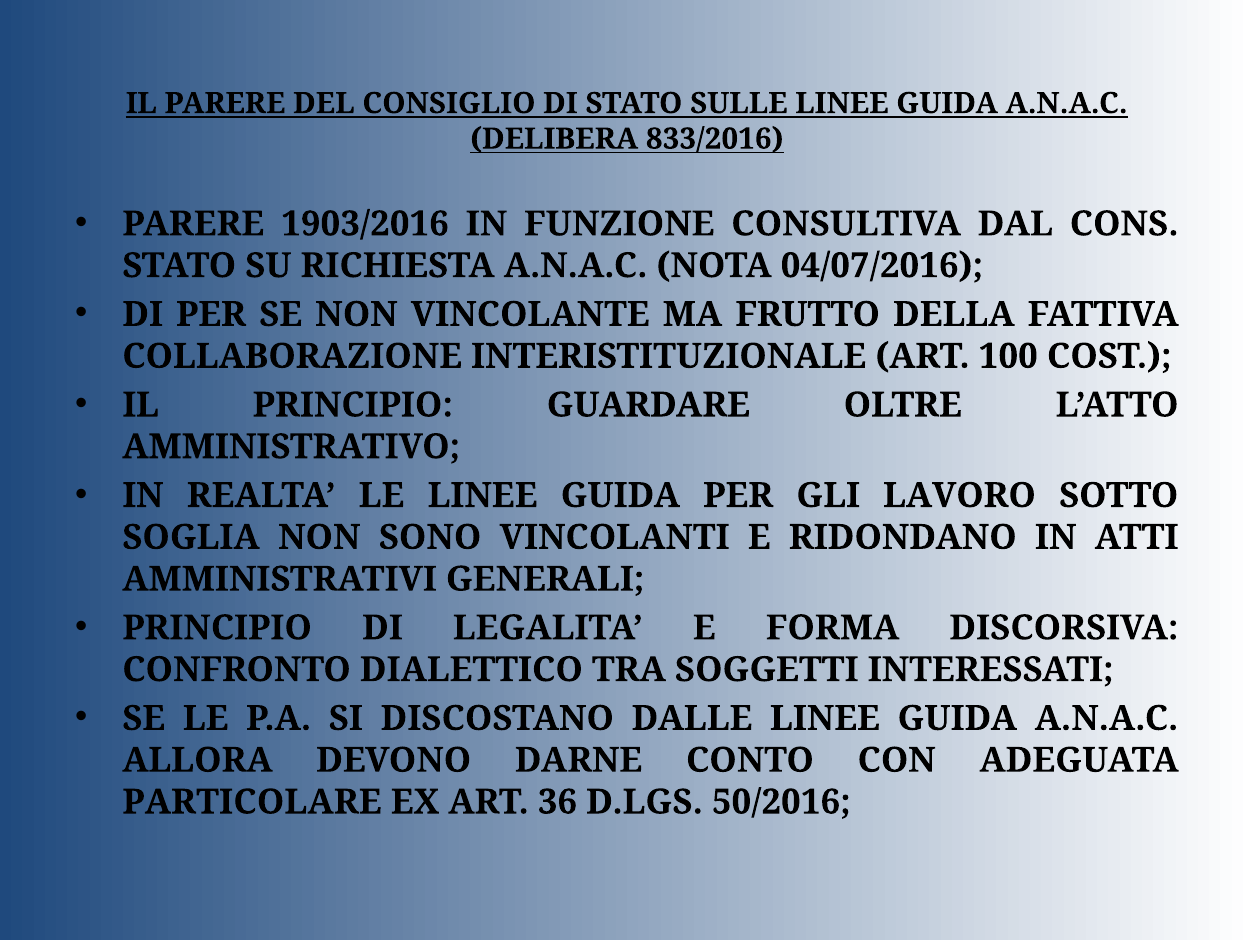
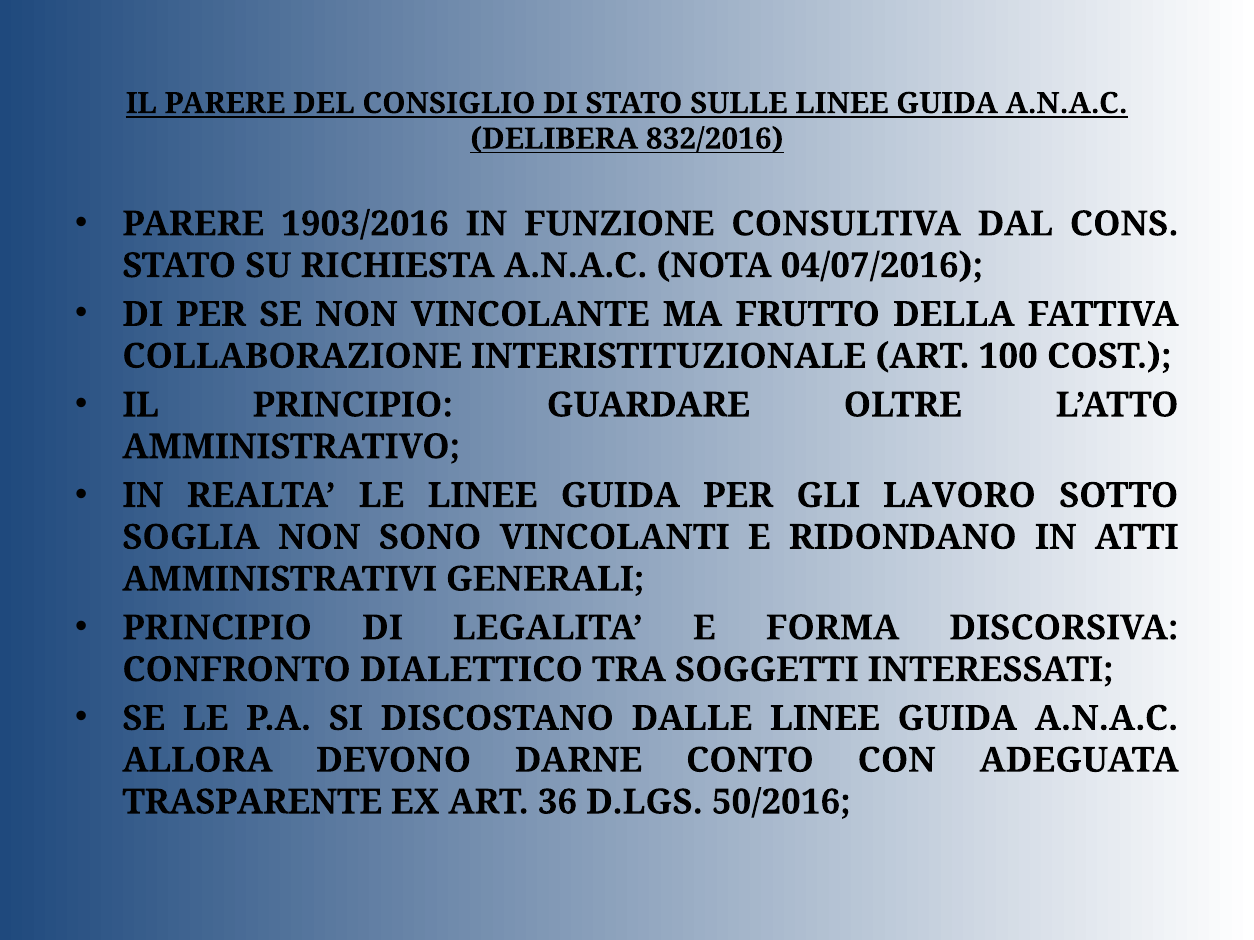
833/2016: 833/2016 -> 832/2016 (715, 139)
PARTICOLARE: PARTICOLARE -> TRASPARENTE (252, 802)
